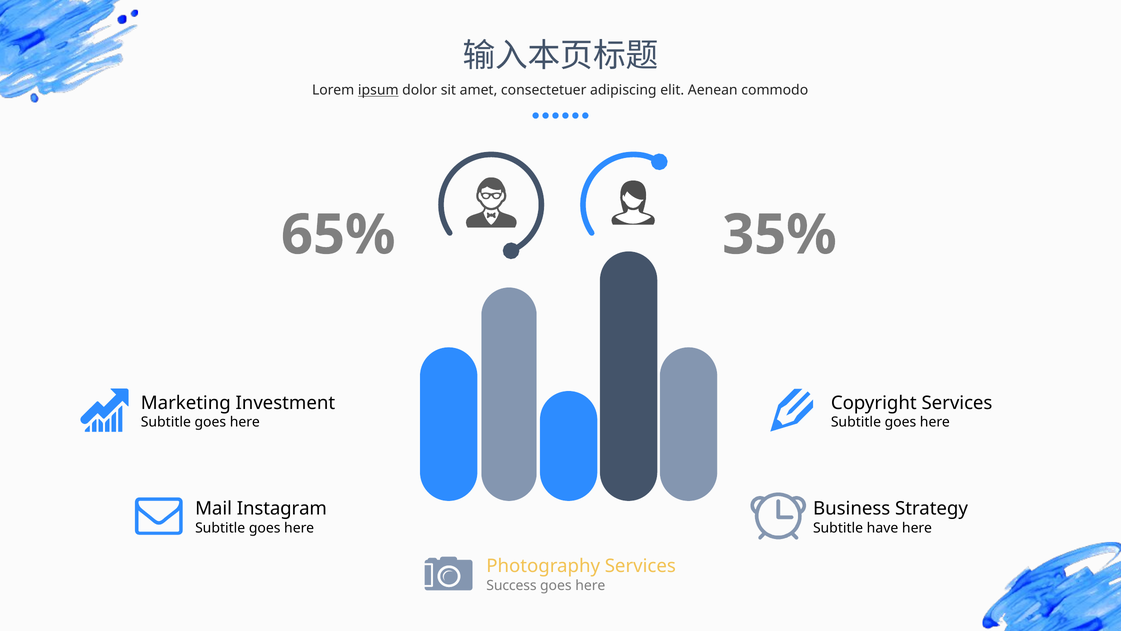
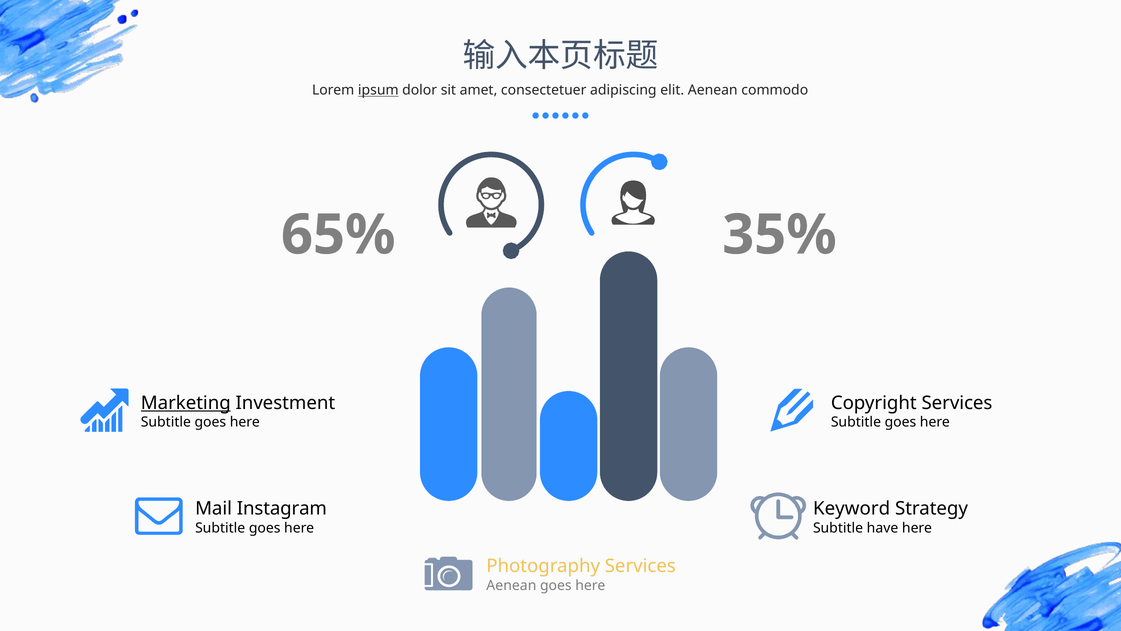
Marketing underline: none -> present (186, 403)
Business: Business -> Keyword (852, 508)
Success: Success -> Aenean (511, 585)
